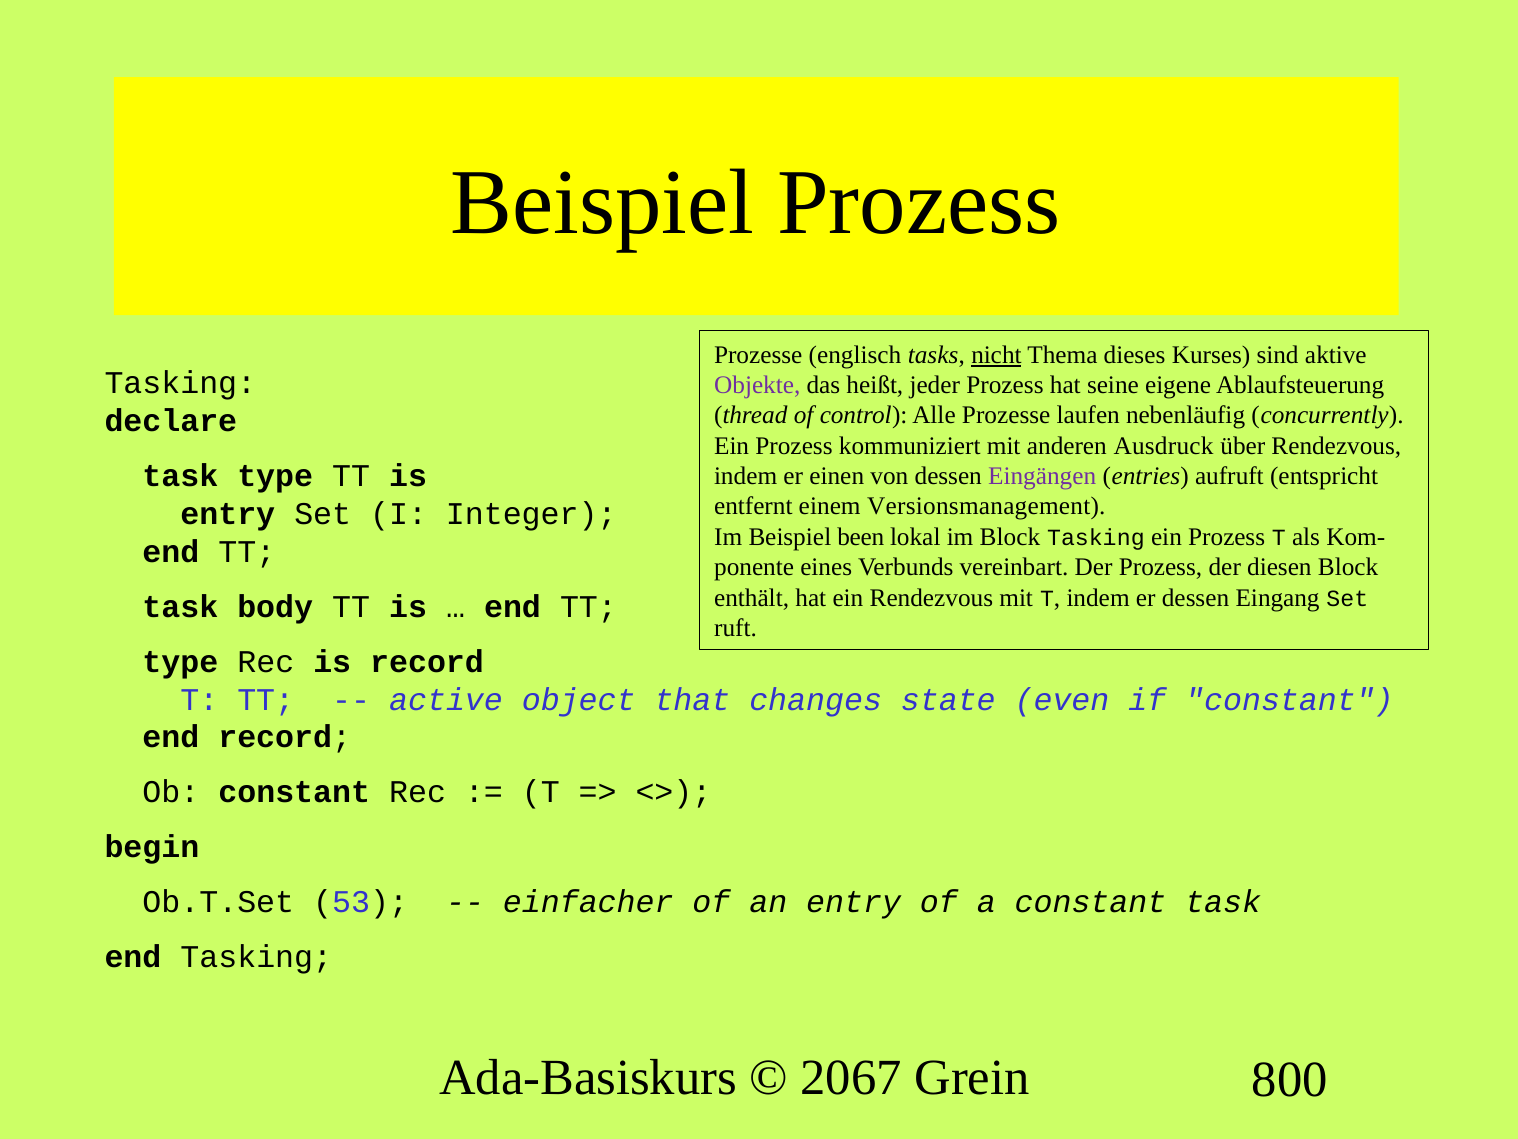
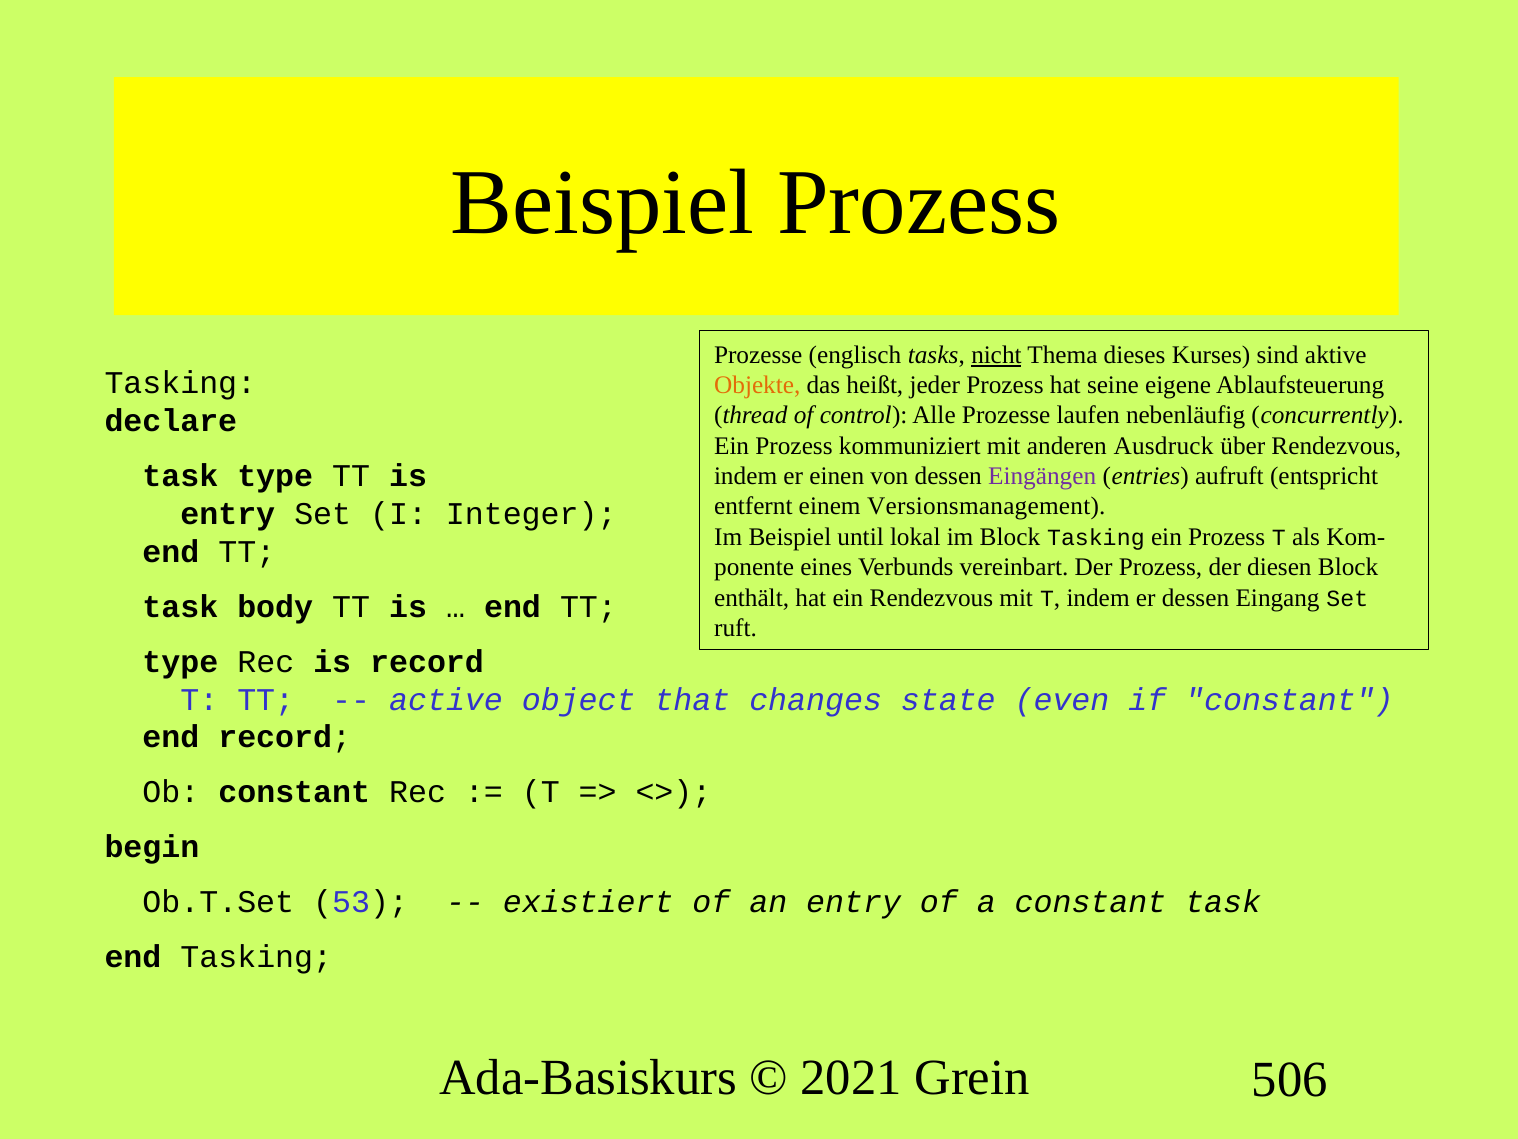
Objekte colour: purple -> orange (757, 385)
been: been -> until (861, 537)
einfacher: einfacher -> existiert (588, 902)
2067: 2067 -> 2021 (851, 1077)
800: 800 -> 506 (1290, 1079)
